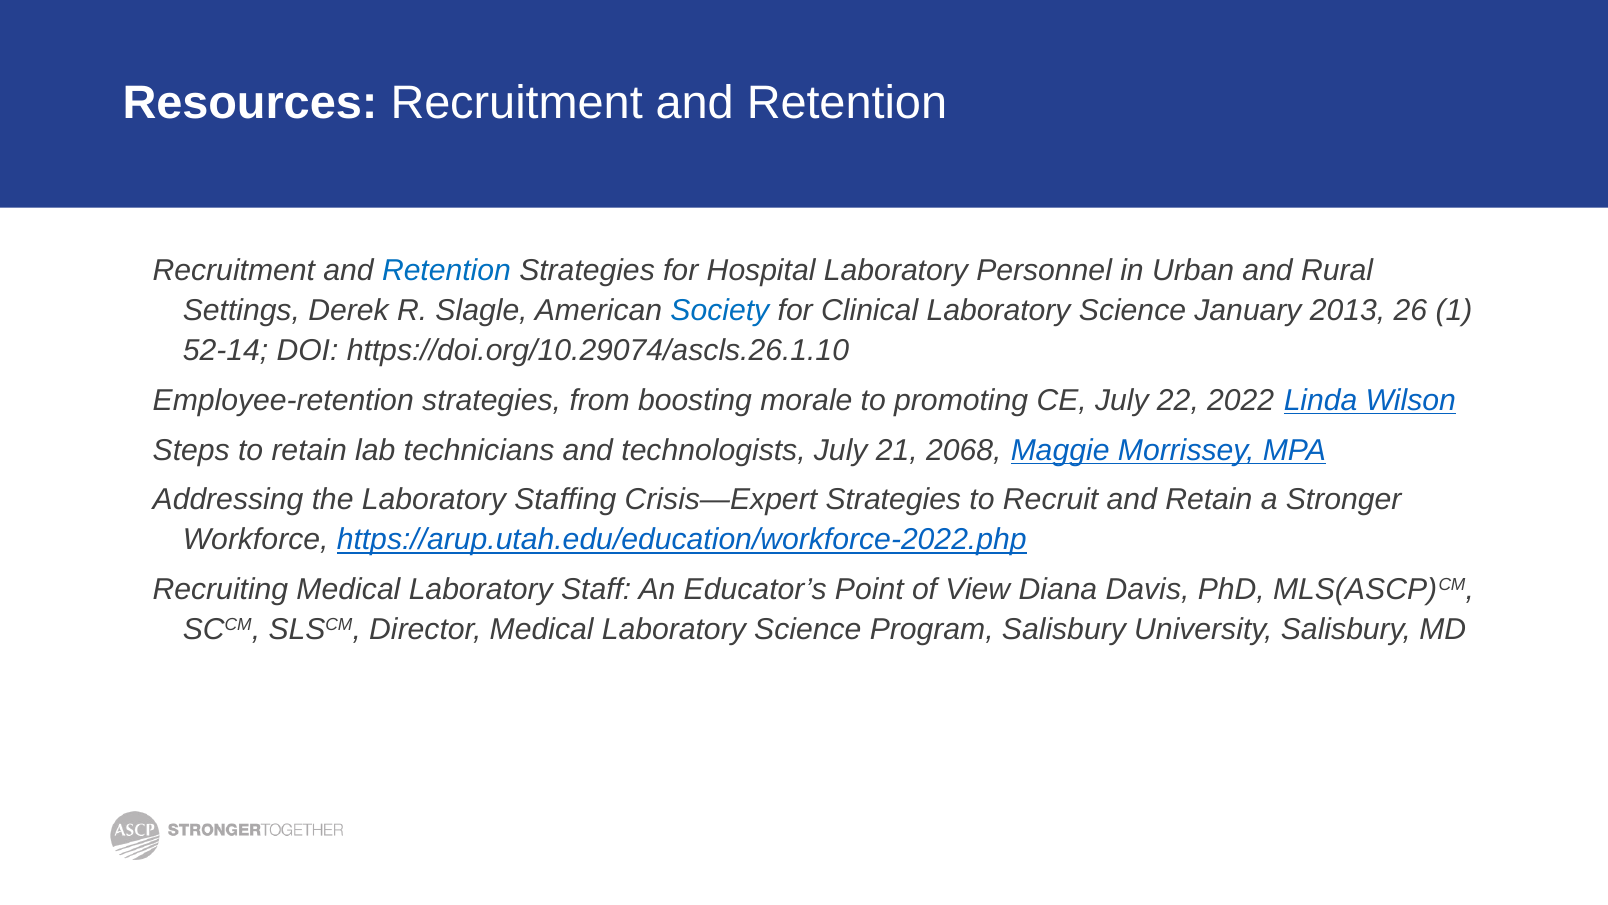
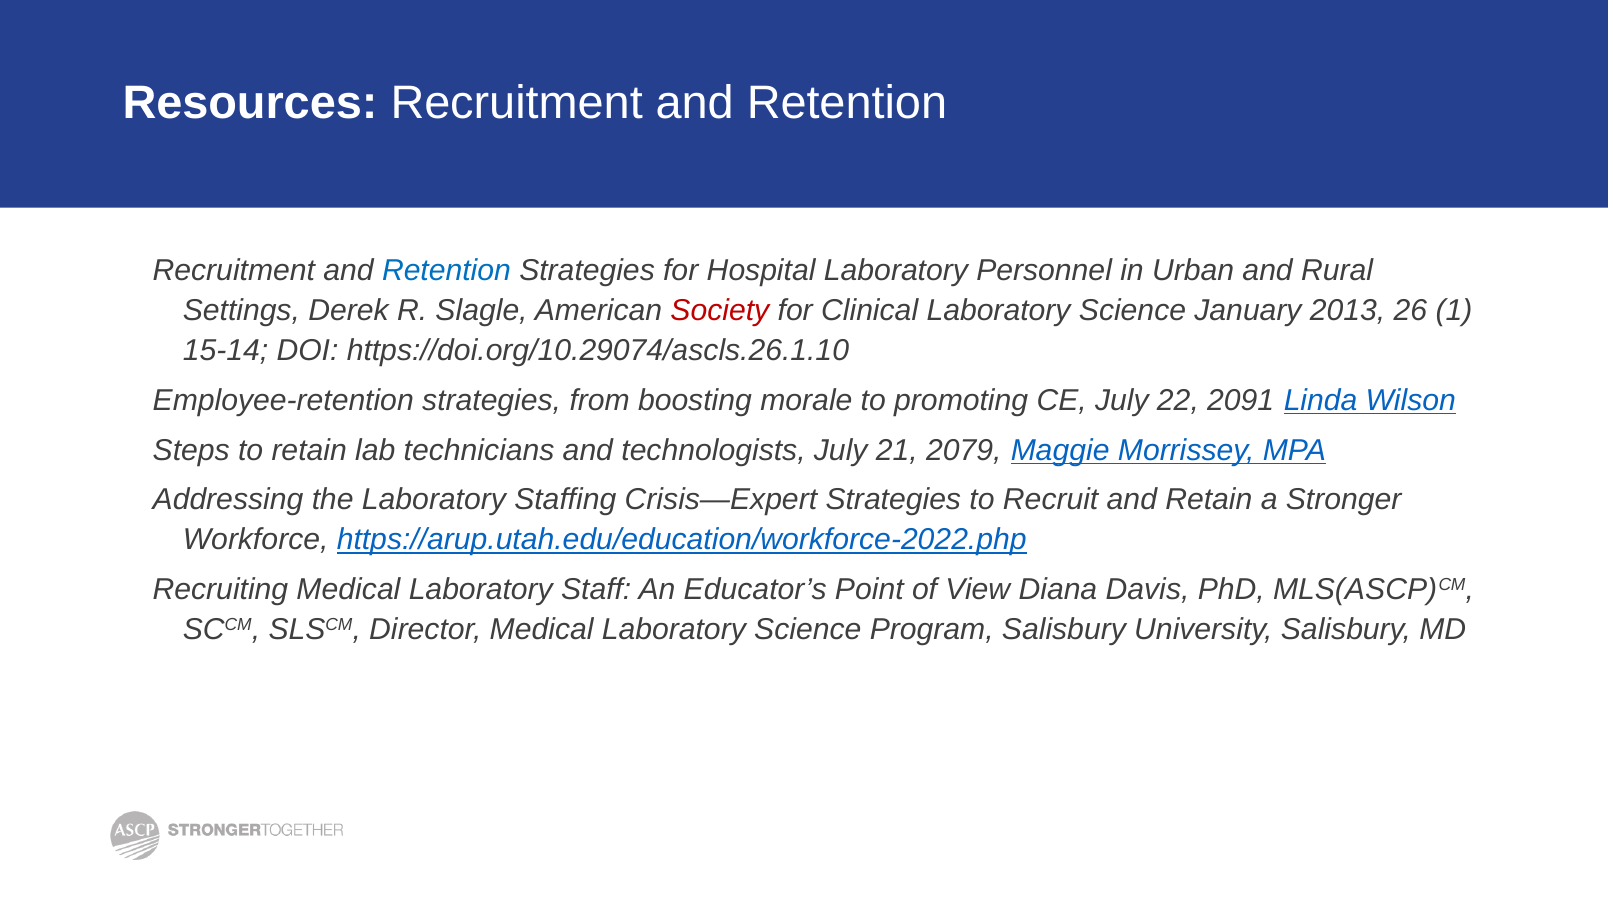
Society colour: blue -> red (720, 310)
52-14: 52-14 -> 15-14 (226, 350)
2022: 2022 -> 2091 (1241, 400)
2068: 2068 -> 2079 (964, 450)
